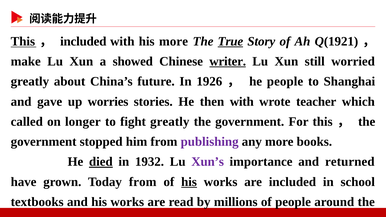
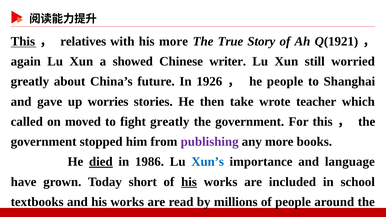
included: included -> relatives (83, 41)
True underline: present -> none (230, 41)
make: make -> again (26, 61)
writer underline: present -> none (228, 61)
then with: with -> take (242, 102)
longer: longer -> moved (83, 122)
1932: 1932 -> 1986 (149, 162)
Xun’s colour: purple -> blue (208, 162)
returned: returned -> language (350, 162)
Today from: from -> short (143, 182)
